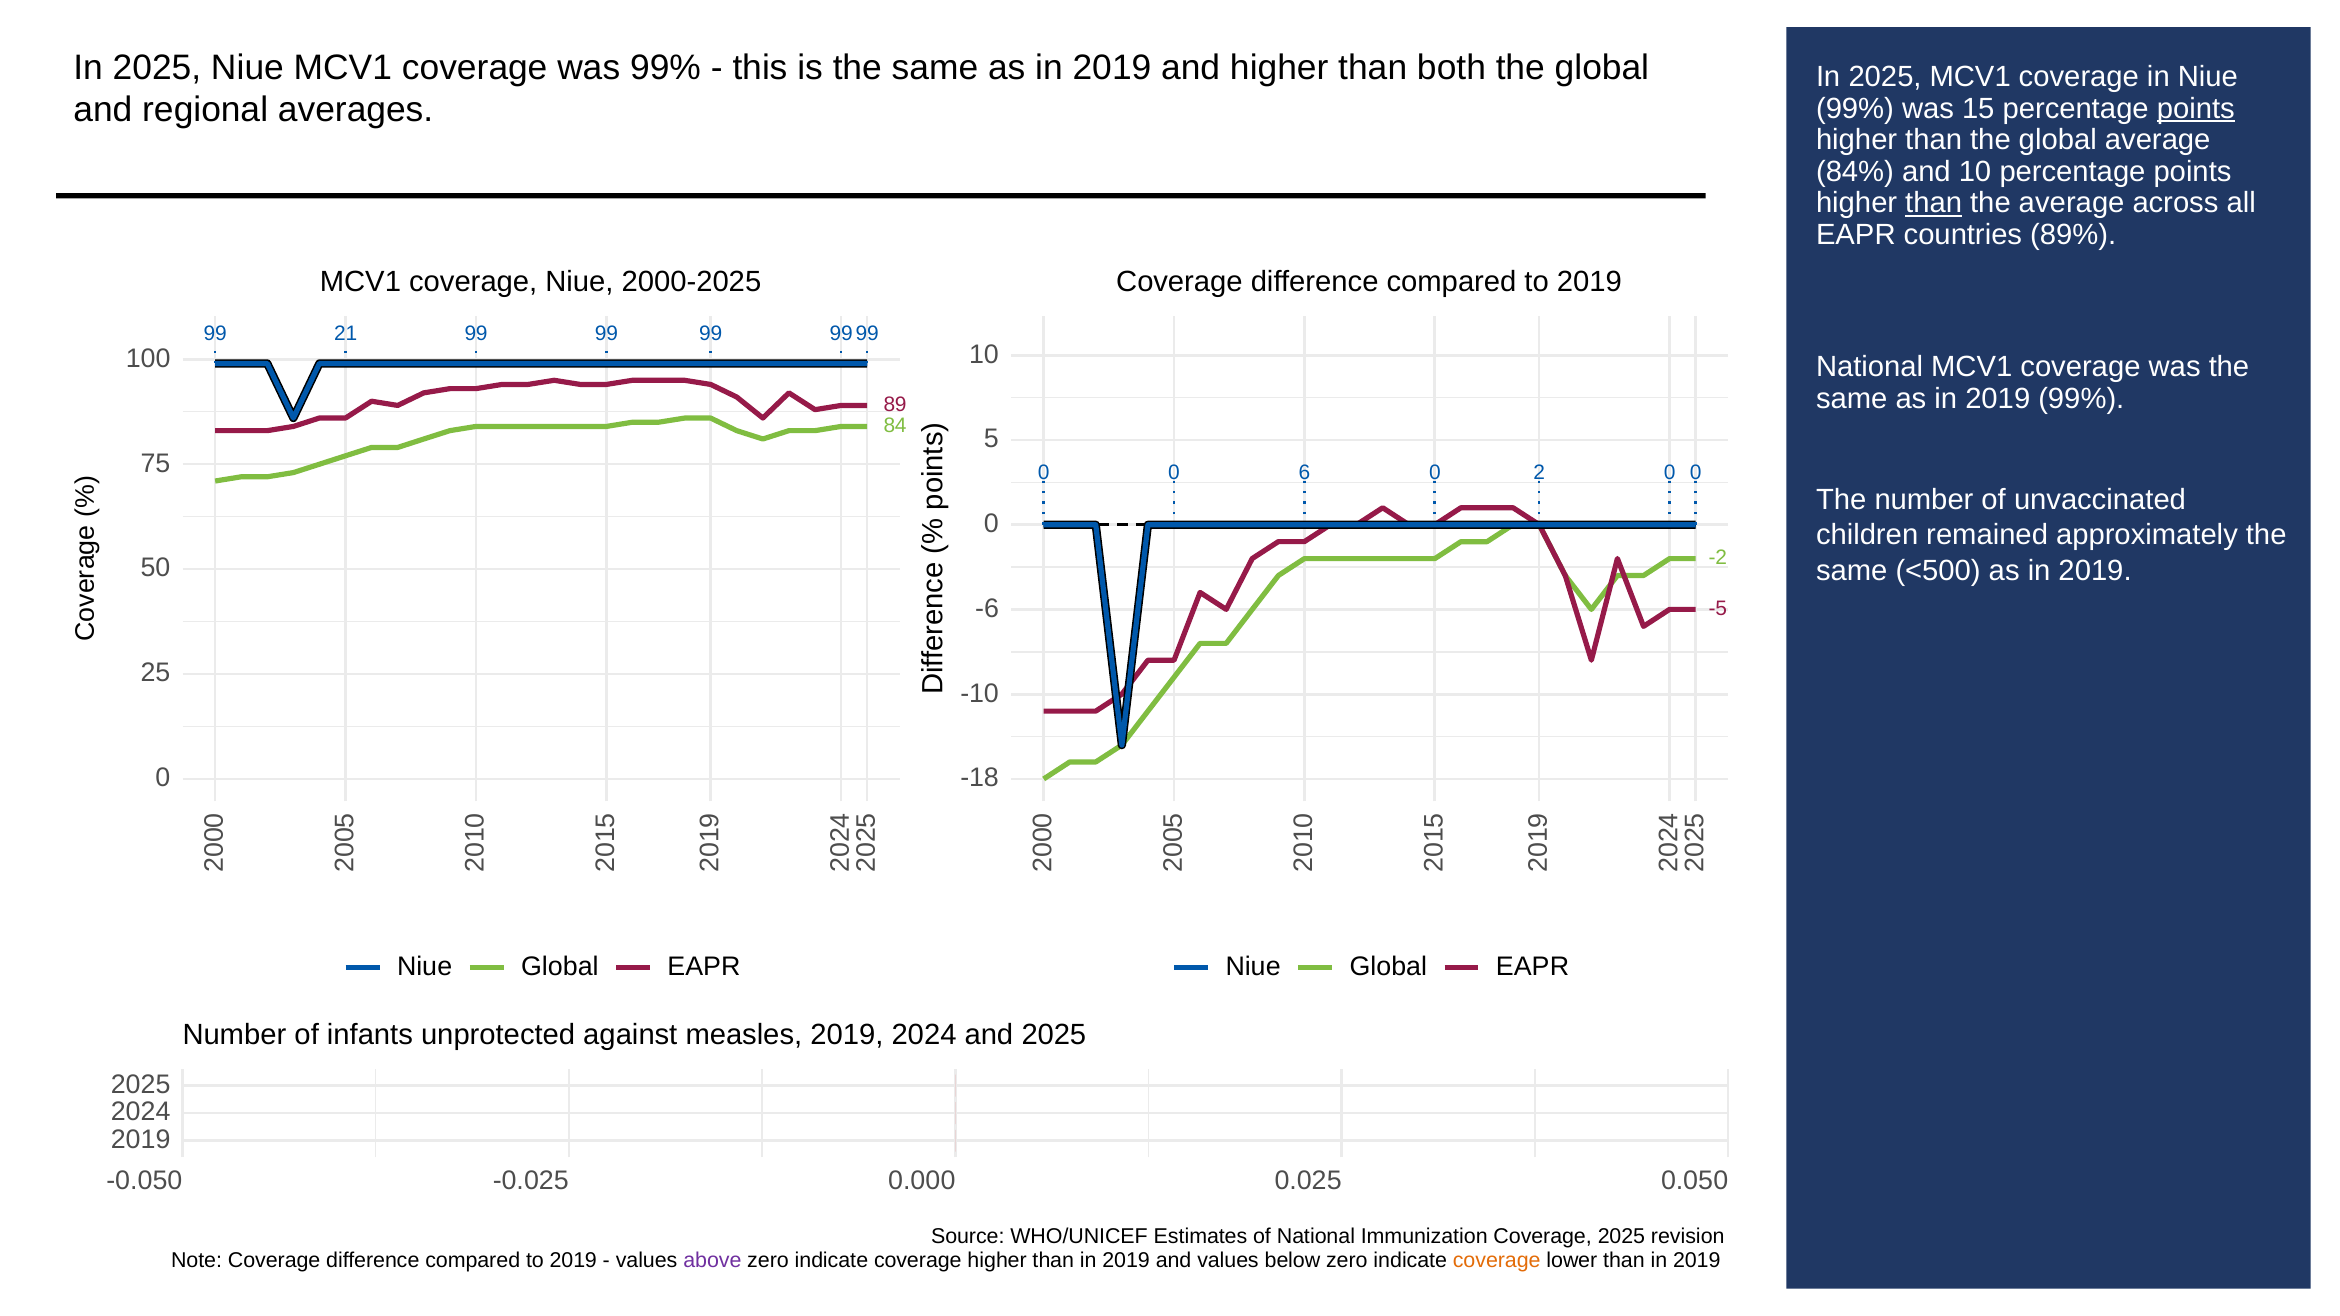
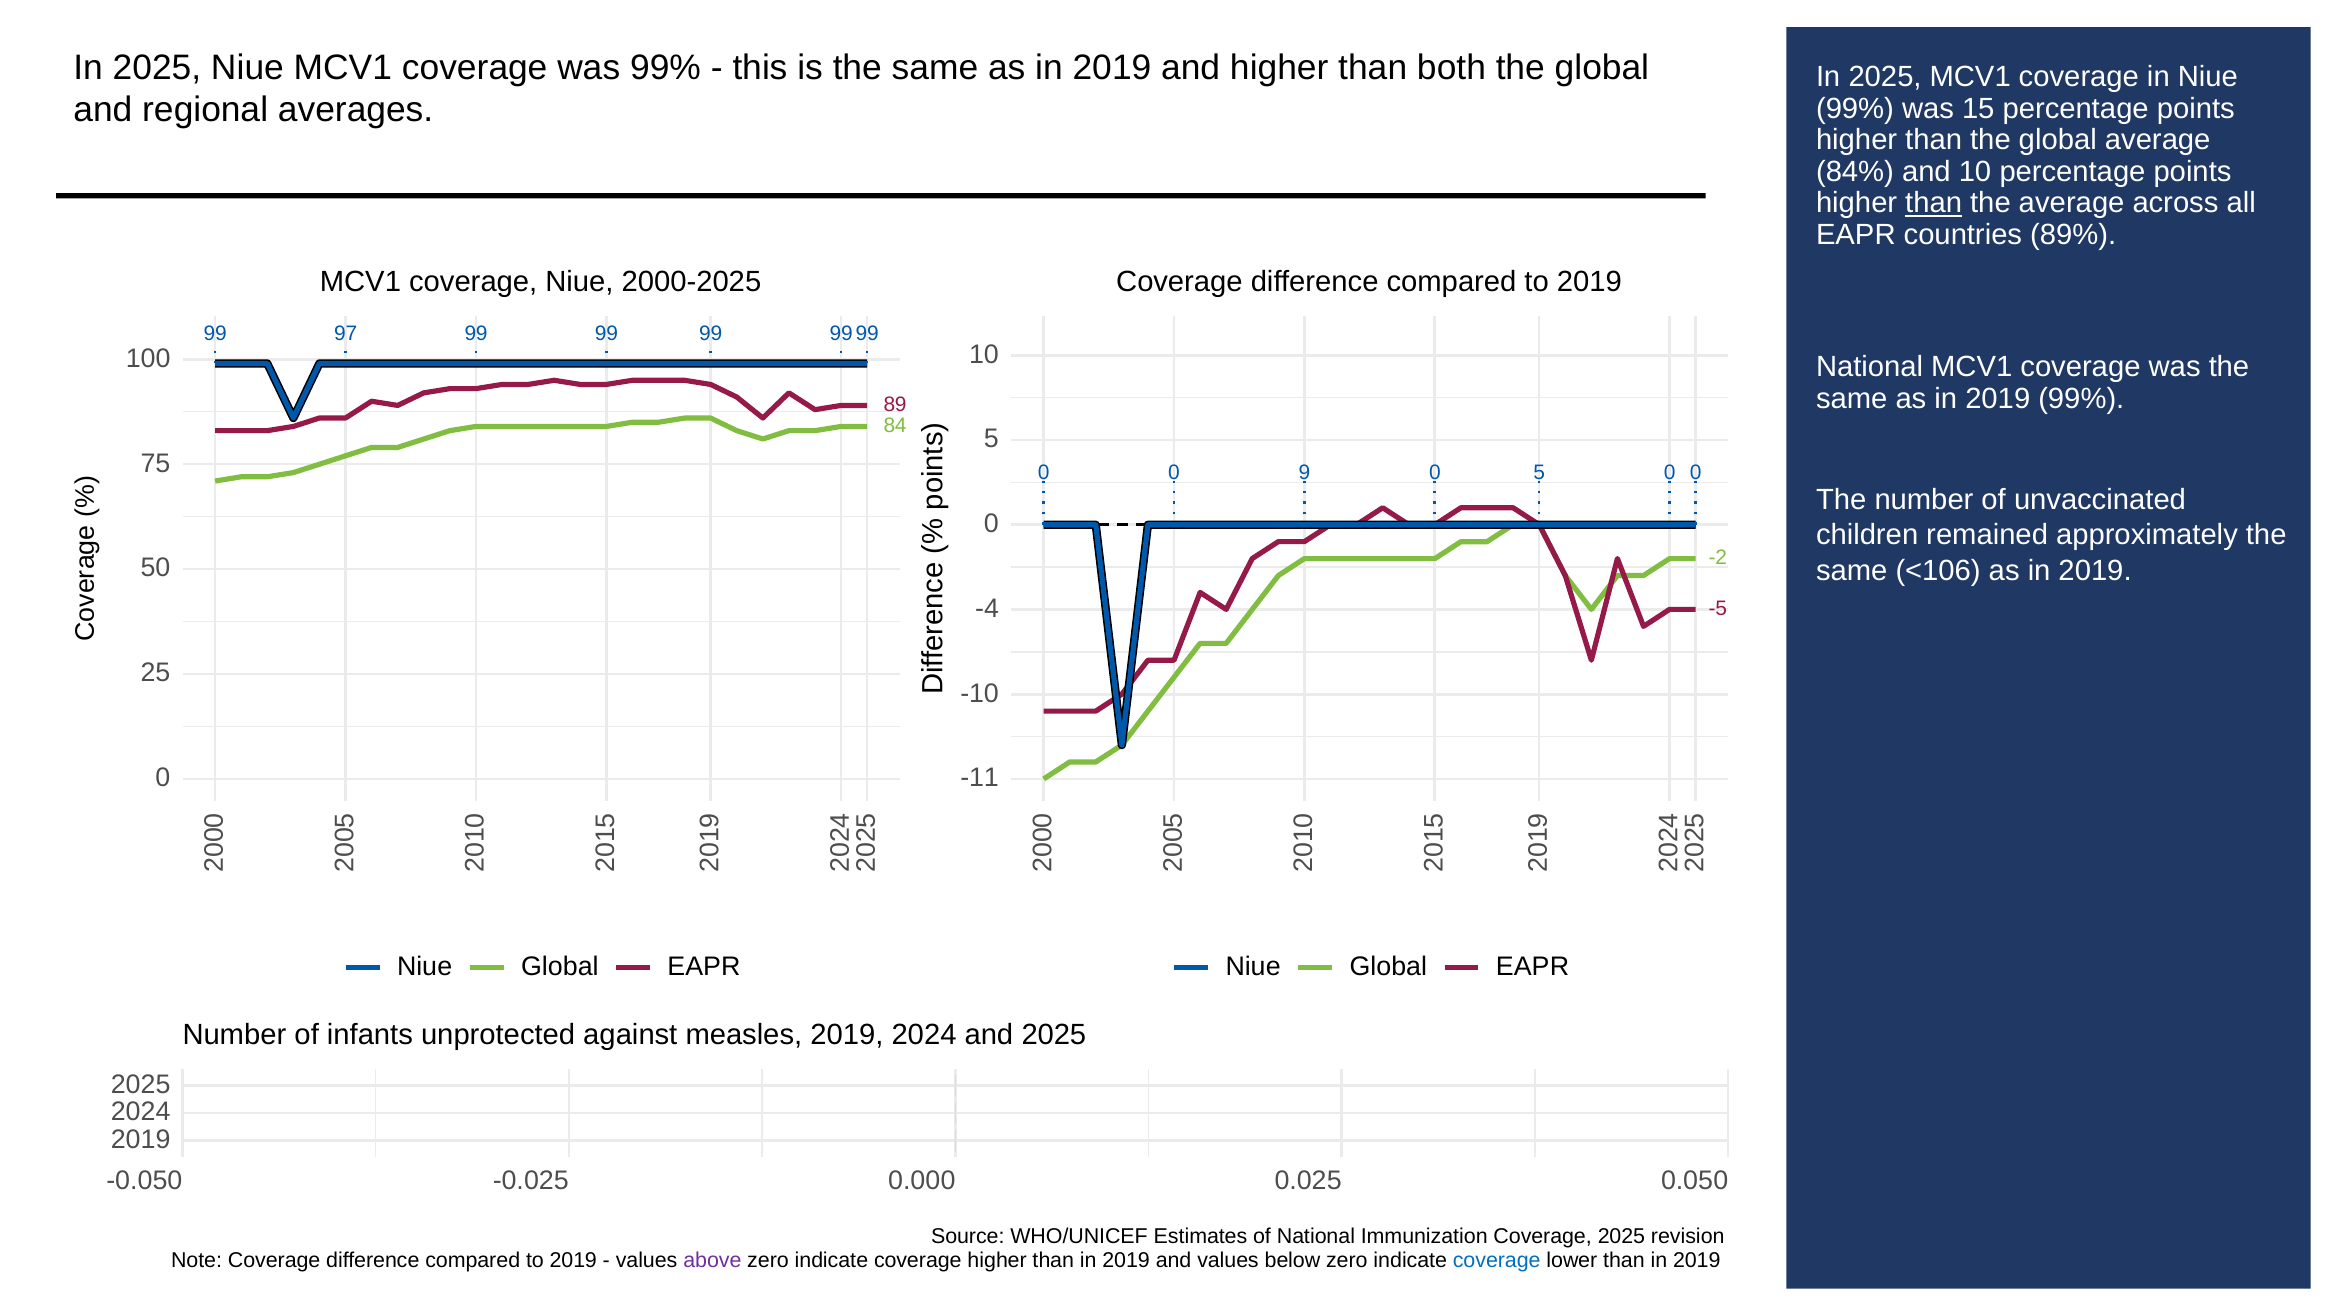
points underline: present -> none (2196, 109)
21: 21 -> 97 (346, 333)
0 6: 6 -> 9 (1305, 473)
2: 2 -> 5 (1539, 473)
<500: <500 -> <106 (1938, 570)
-6: -6 -> -4 (987, 609)
-18: -18 -> -11 (980, 778)
coverage colour: orange -> blue (1497, 1260)
